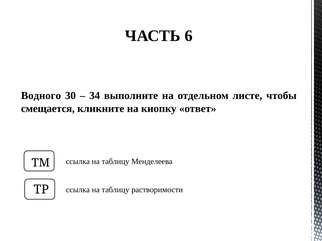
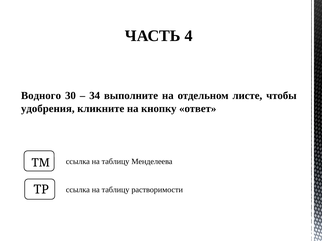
6: 6 -> 4 (189, 36)
смещается: смещается -> удобрения (48, 109)
